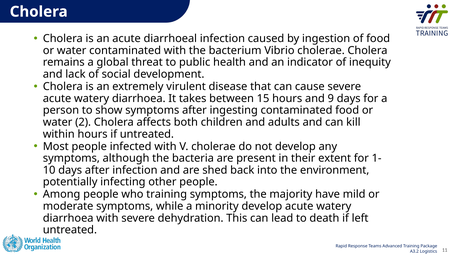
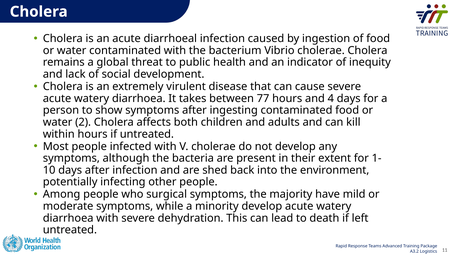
15: 15 -> 77 (263, 98)
9: 9 -> 4 (331, 98)
who training: training -> surgical (167, 194)
